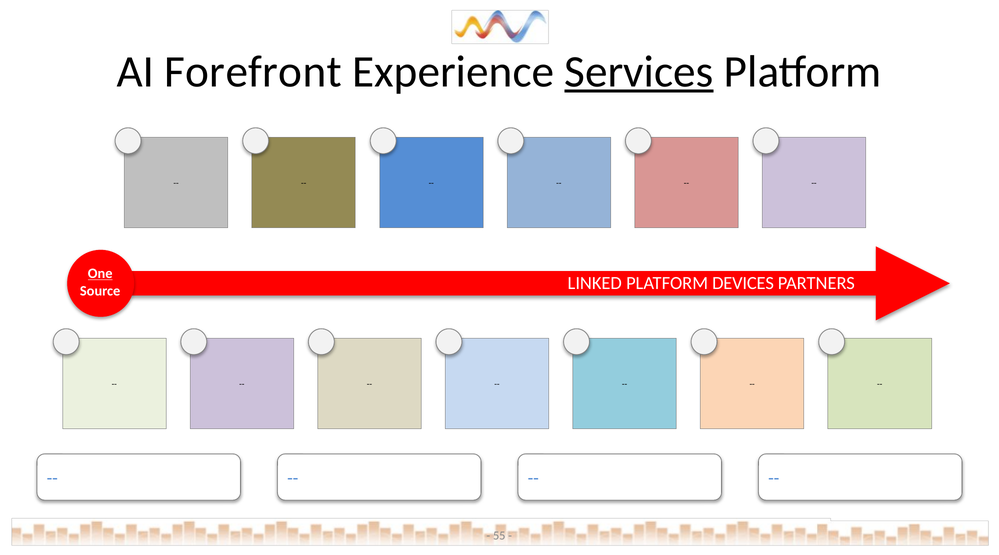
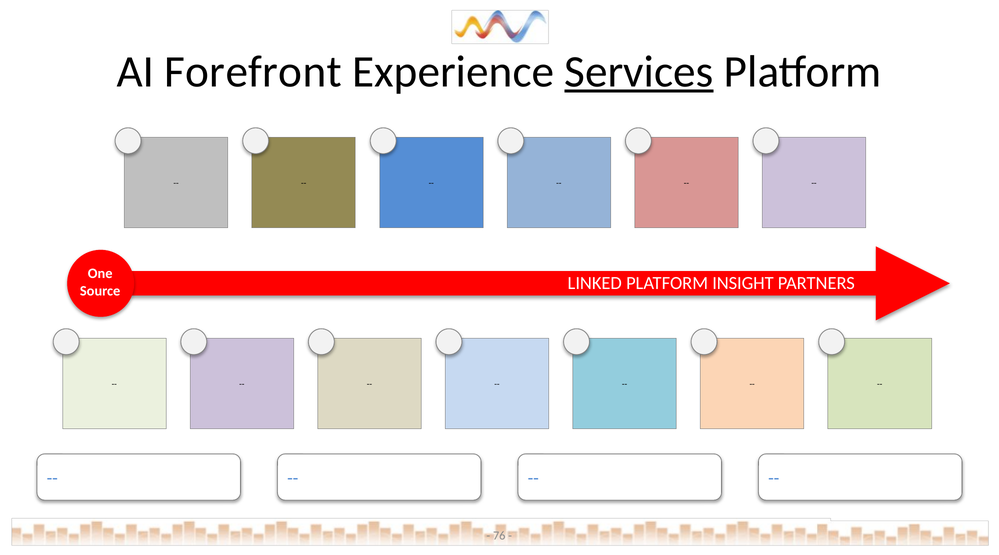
One underline: present -> none (100, 274)
DEVICES: DEVICES -> INSIGHT (743, 283)
55: 55 -> 76 (499, 536)
